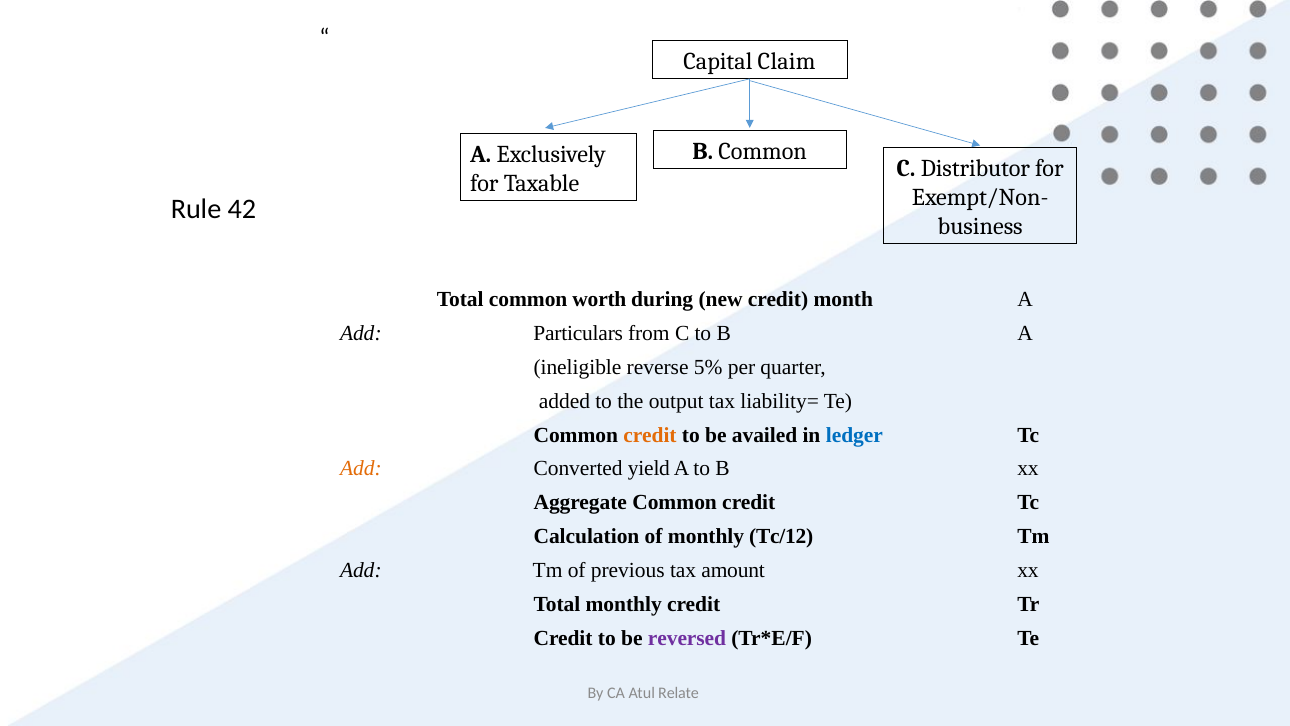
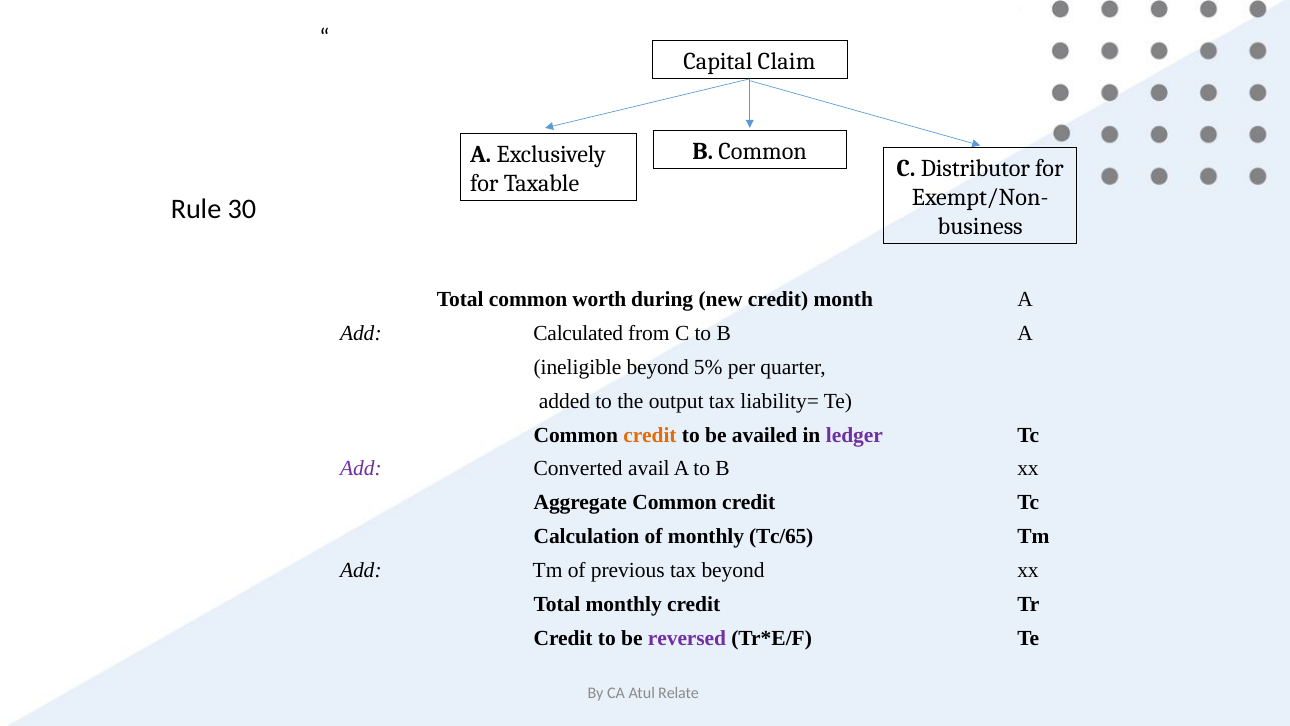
42: 42 -> 30 (242, 209)
Particulars: Particulars -> Calculated (578, 333)
ineligible reverse: reverse -> beyond (658, 367)
ledger colour: blue -> purple (854, 435)
Add colour: orange -> purple (361, 469)
yield: yield -> avail (649, 469)
Tc/12: Tc/12 -> Tc/65 (781, 536)
tax amount: amount -> beyond (733, 570)
